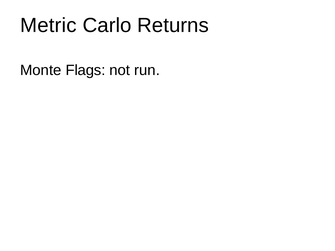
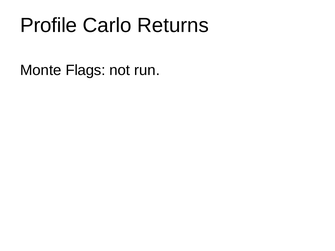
Metric: Metric -> Profile (49, 25)
